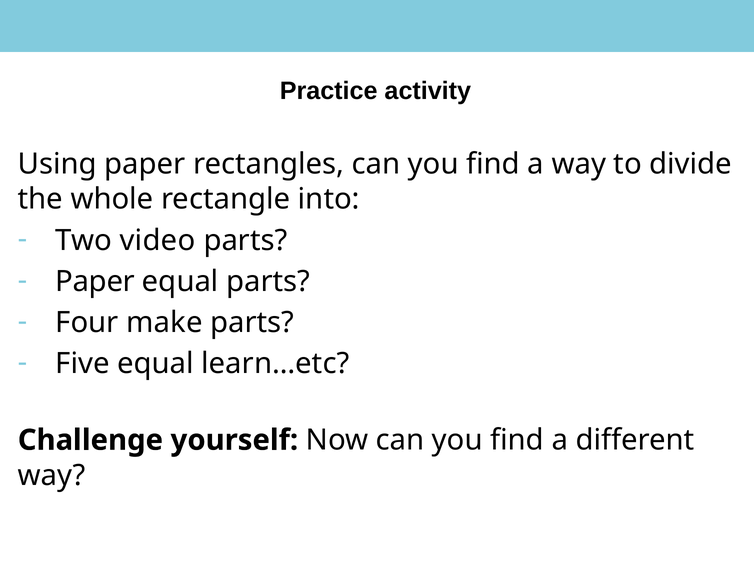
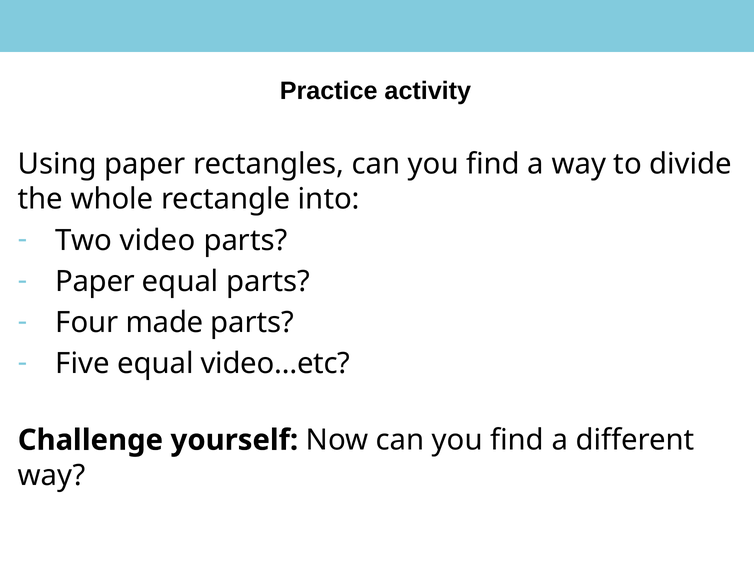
make: make -> made (165, 322)
learn…etc: learn…etc -> video…etc (276, 363)
